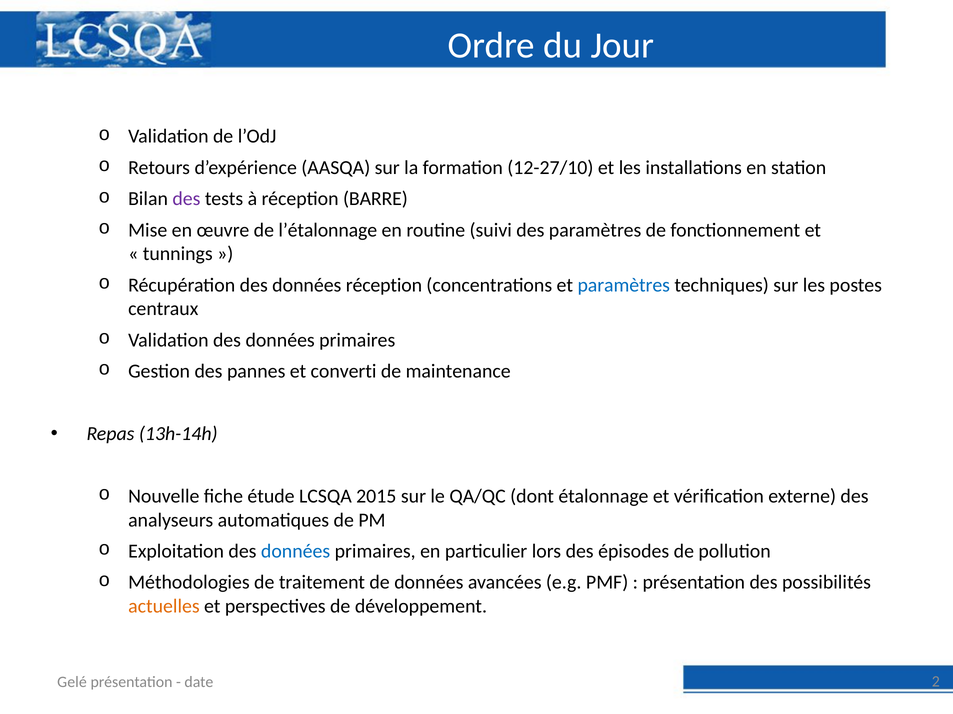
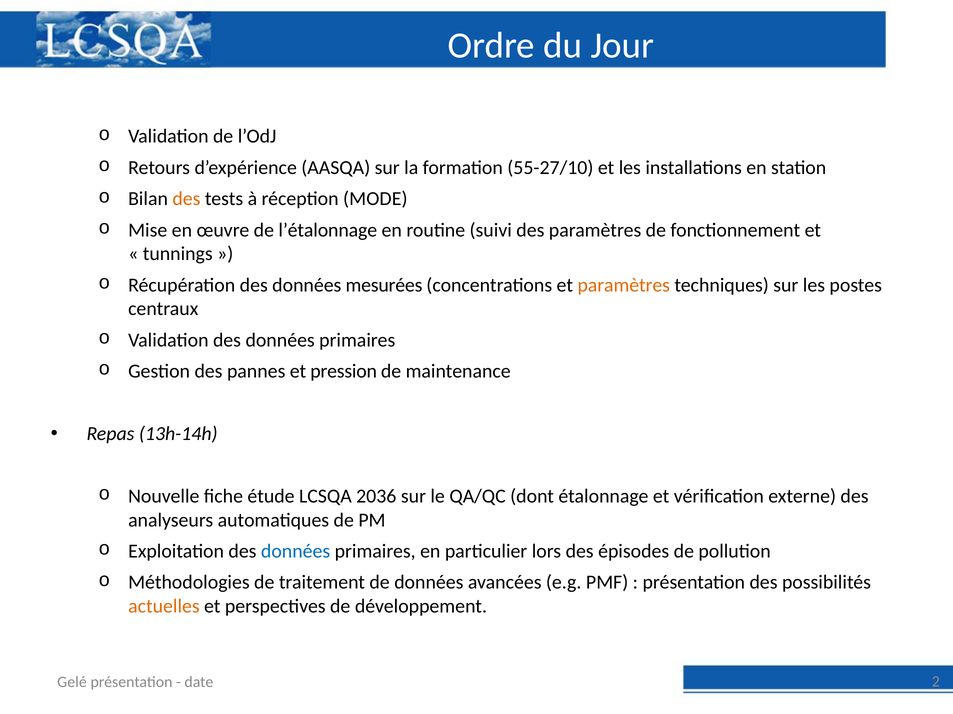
12-27/10: 12-27/10 -> 55-27/10 (550, 168)
des colour: purple -> orange (186, 199)
BARRE: BARRE -> MODE (375, 199)
données réception: réception -> mesurées (384, 285)
paramètres colour: blue -> orange (624, 285)
converti: converti -> pression (344, 372)
2015: 2015 -> 2036 (376, 497)
